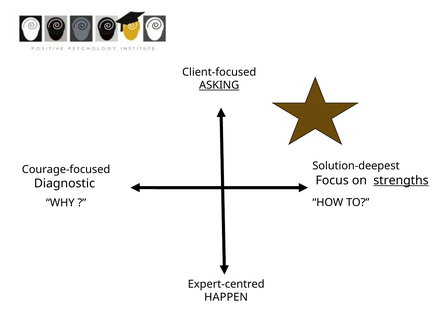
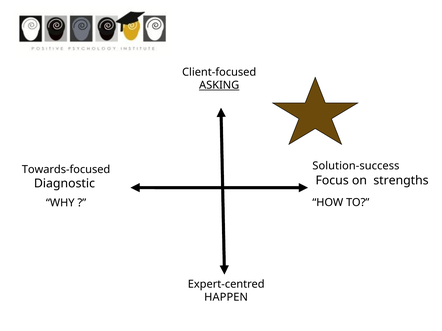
Solution-deepest: Solution-deepest -> Solution-success (356, 166)
Courage-focused: Courage-focused -> Towards-focused (66, 170)
strengths underline: present -> none (401, 181)
